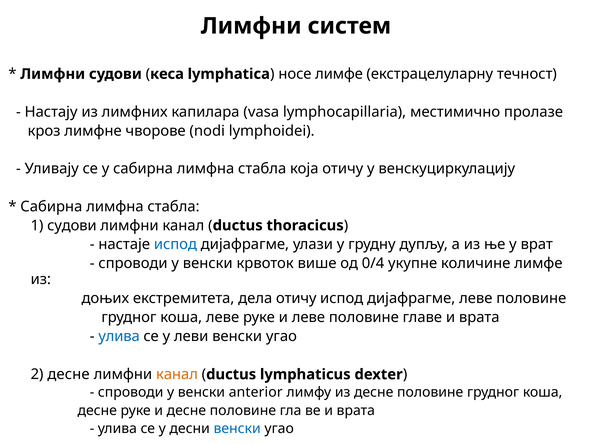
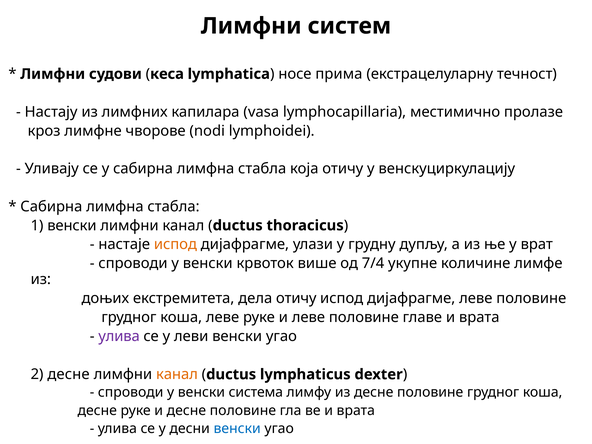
носе лимфе: лимфе -> прима (339, 74)
1 судови: судови -> венски (72, 225)
испод colour: blue -> orange (175, 244)
0/4: 0/4 -> 7/4 (373, 263)
улива colour: blue -> purple (119, 336)
anterior: anterior -> система (256, 392)
